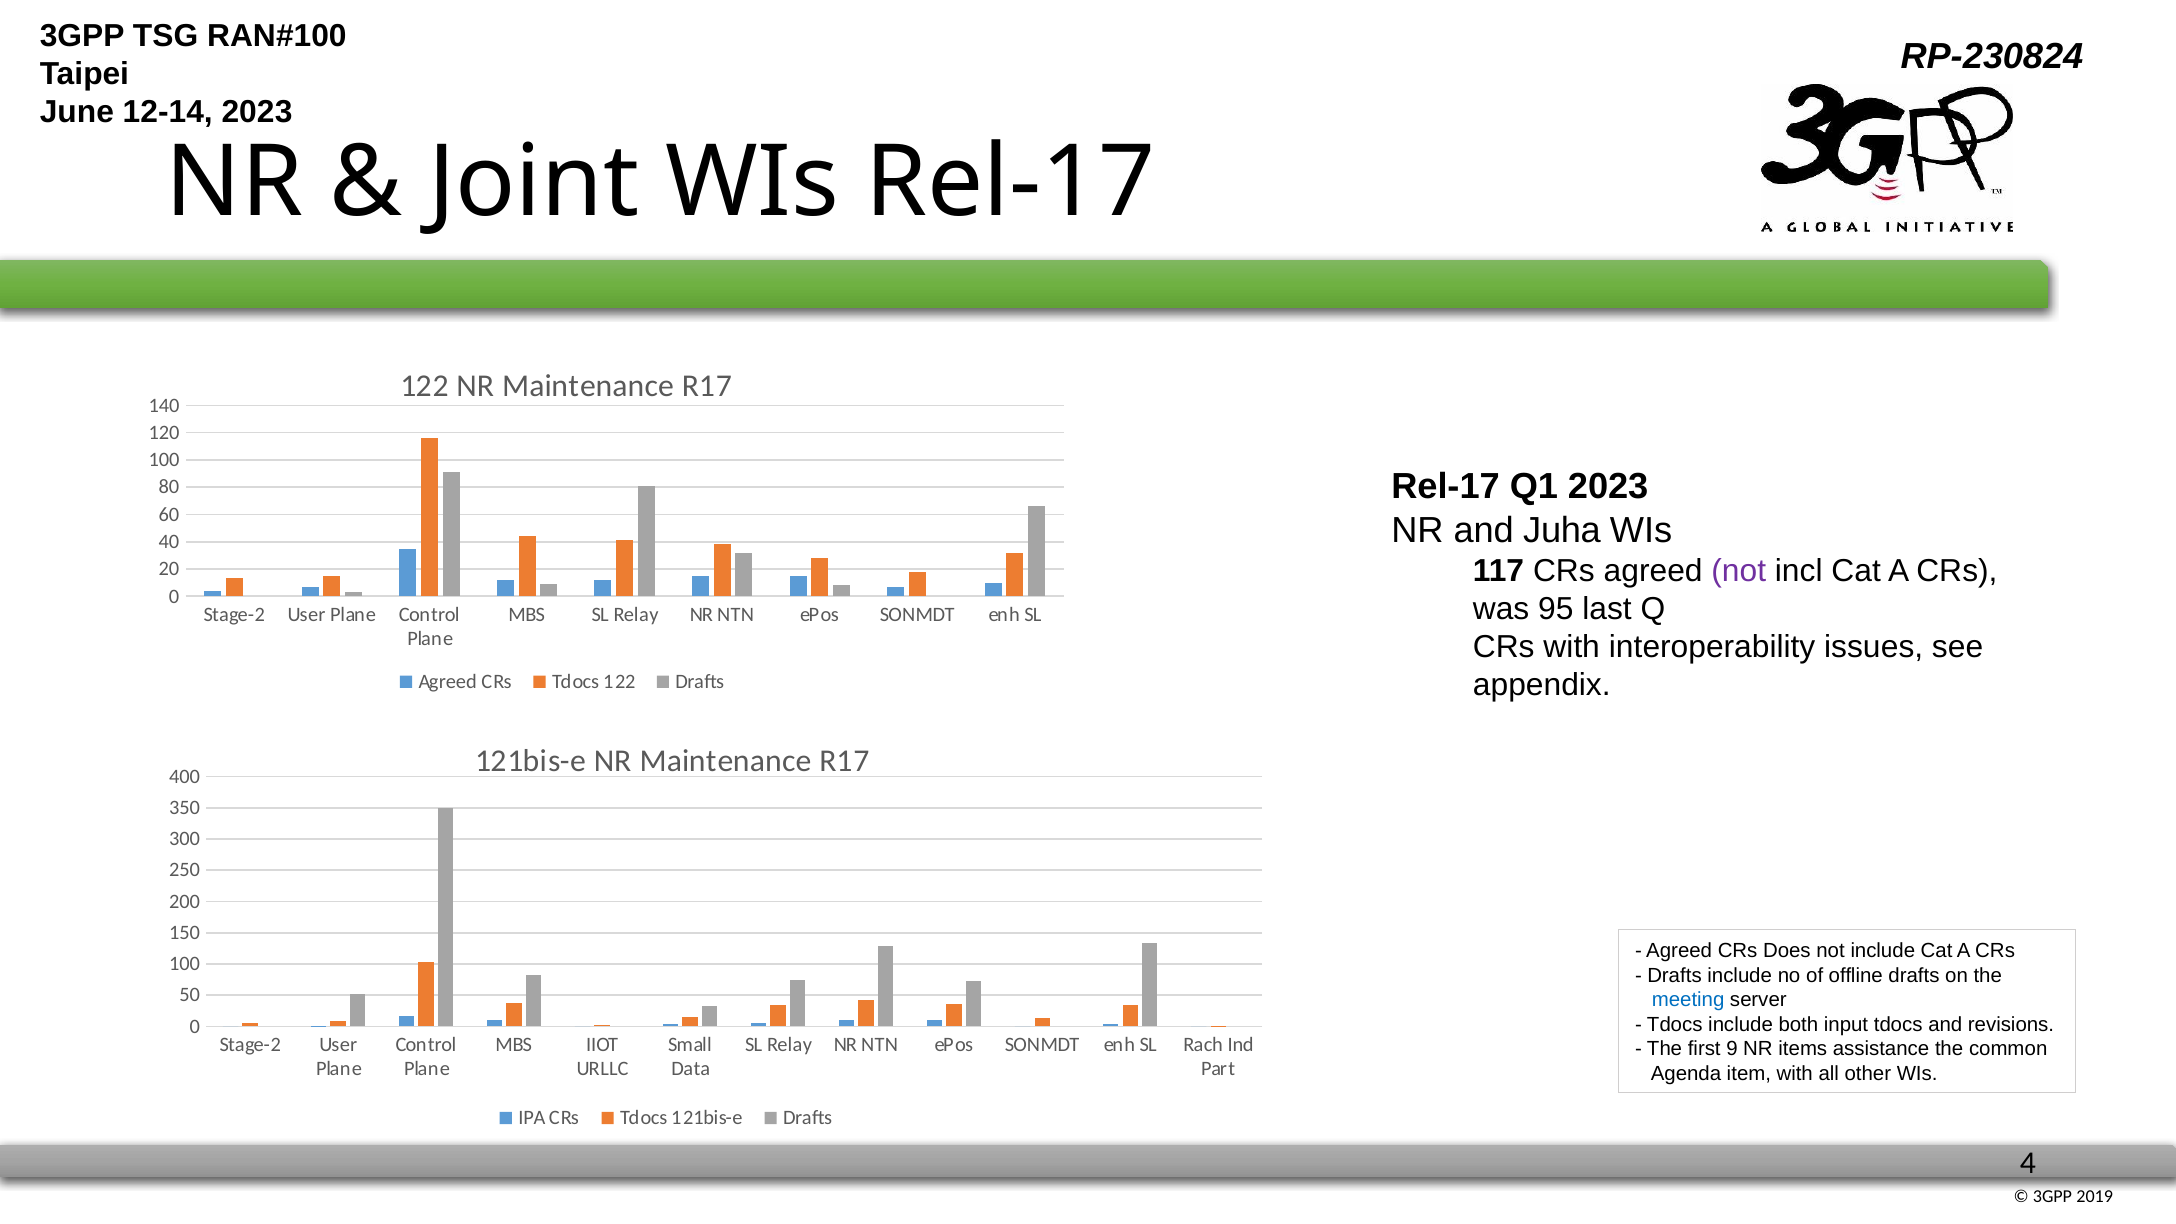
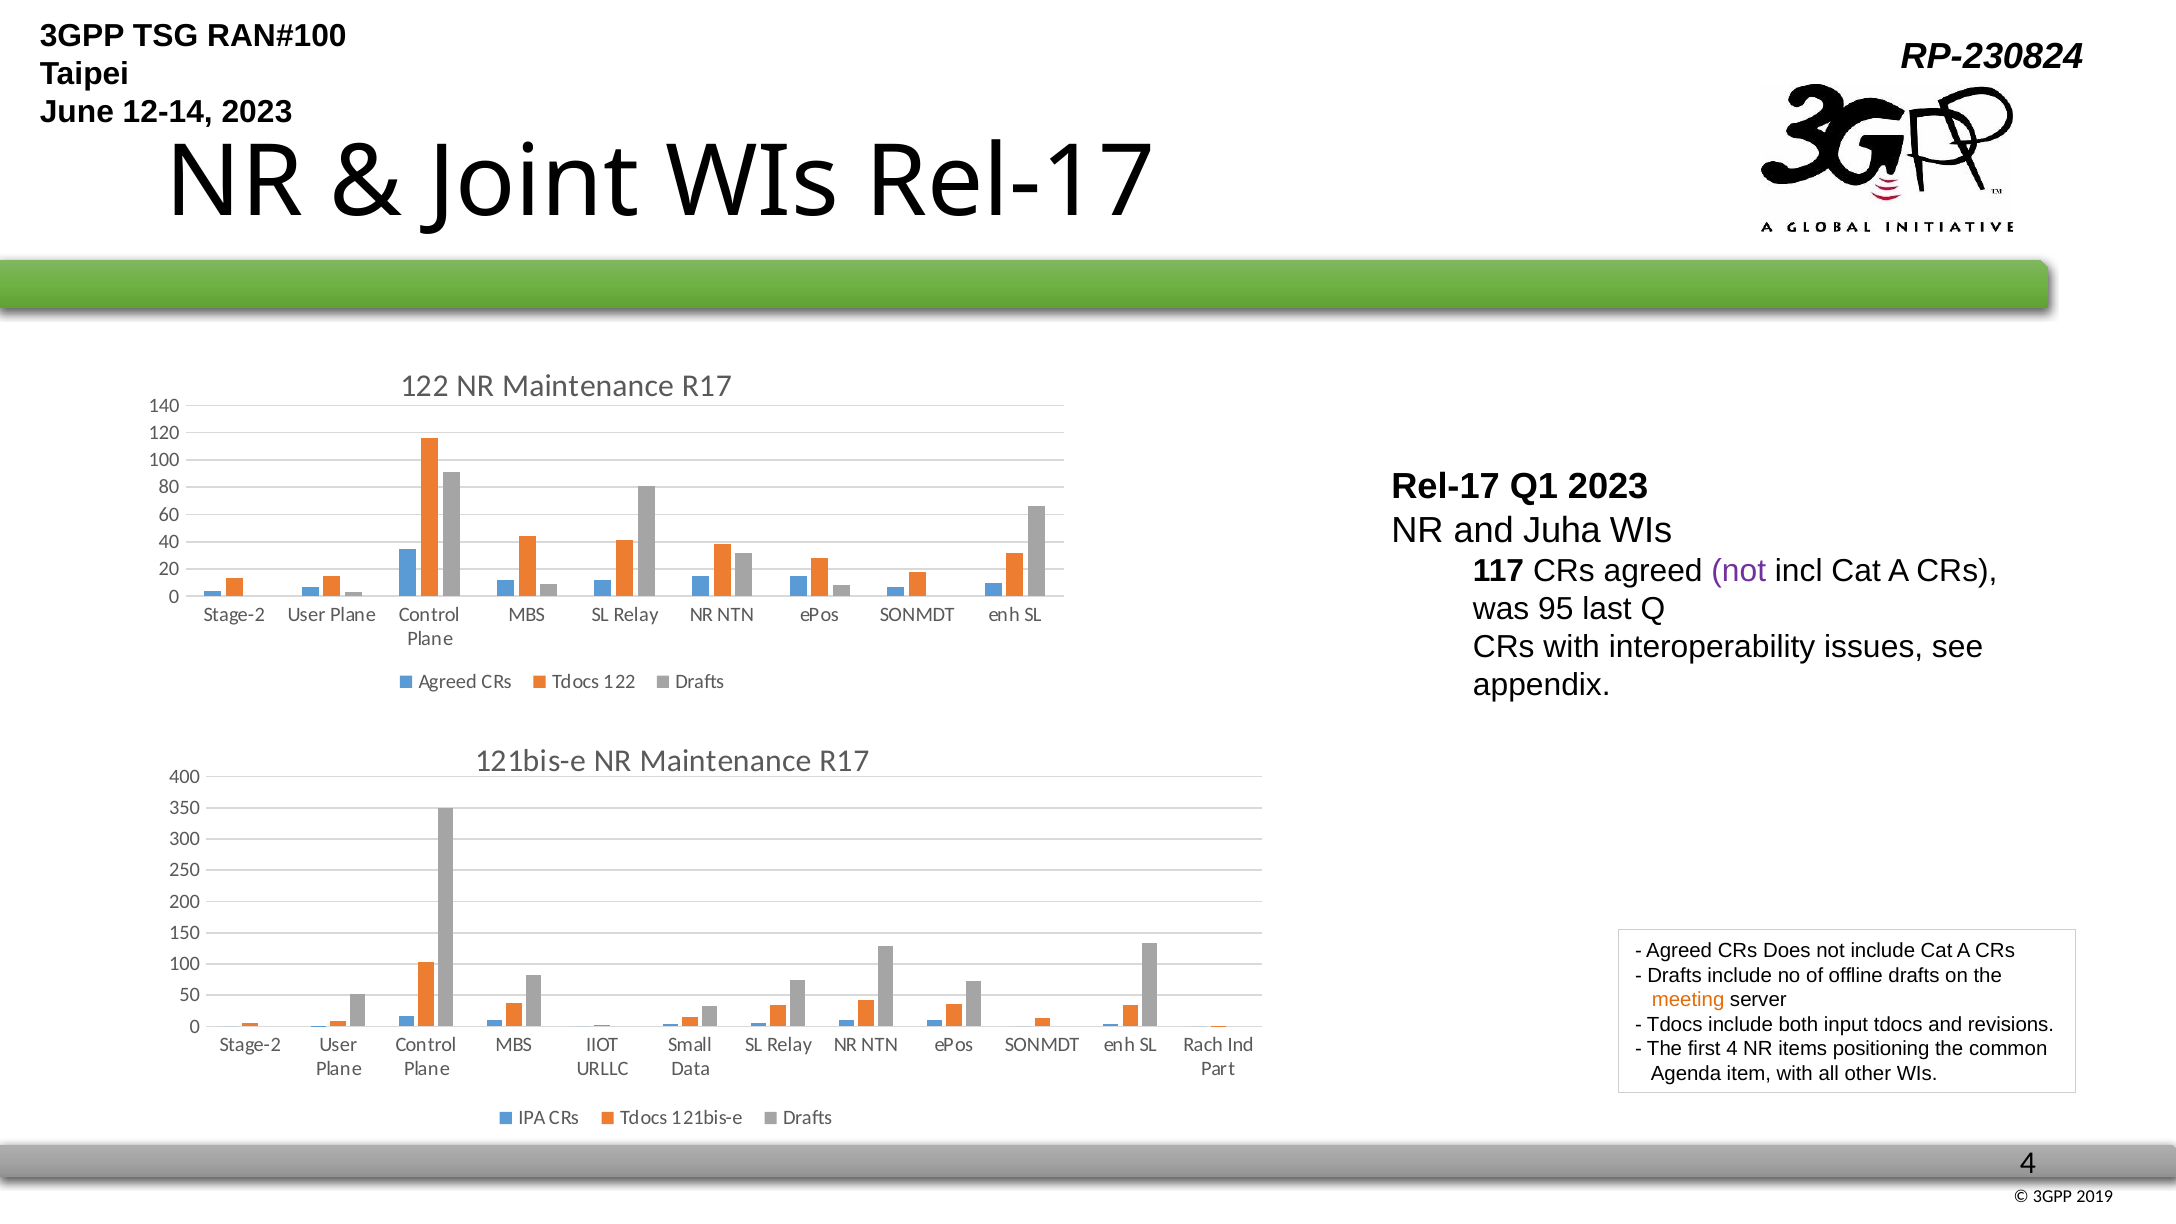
meeting colour: blue -> orange (1688, 1000)
first 9: 9 -> 4 (1732, 1049)
assistance: assistance -> positioning (1881, 1049)
